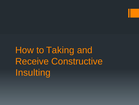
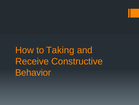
Insulting: Insulting -> Behavior (33, 72)
